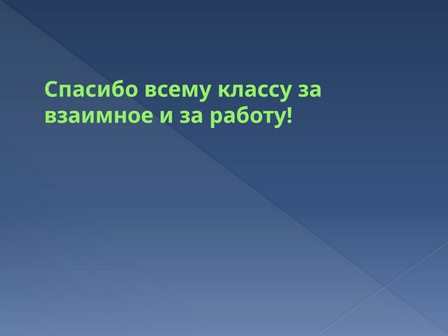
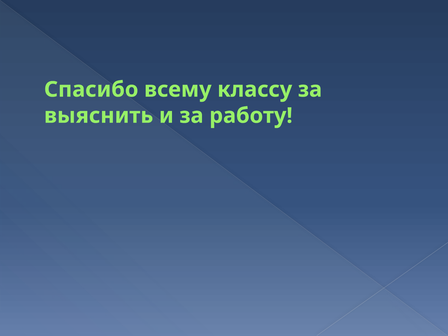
взаимное: взаимное -> выяснить (99, 116)
